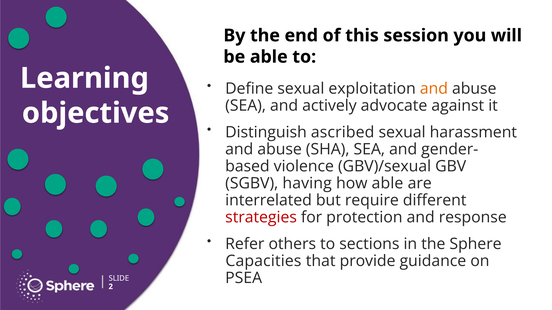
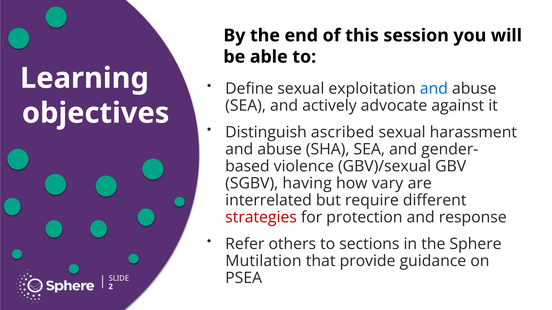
and colour: orange -> blue (434, 89)
how able: able -> vary (387, 183)
Capacities: Capacities -> Mutilation (263, 261)
